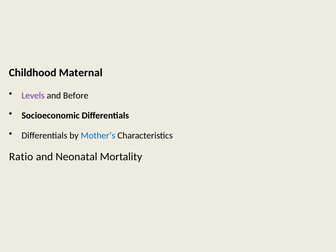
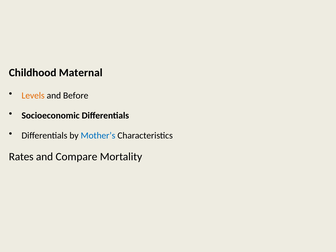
Levels colour: purple -> orange (33, 96)
Ratio: Ratio -> Rates (21, 157)
Neonatal: Neonatal -> Compare (76, 157)
